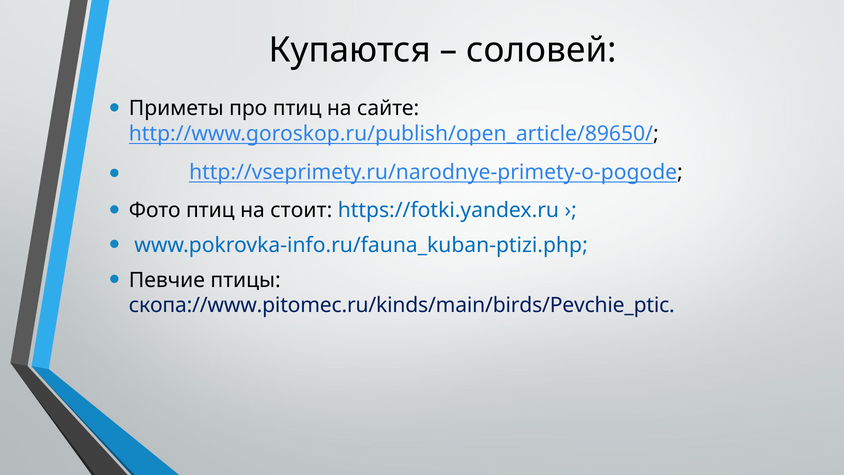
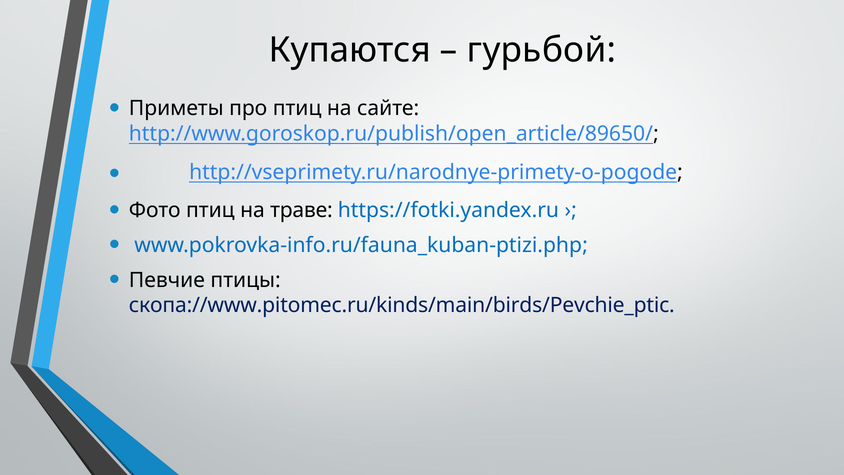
соловей: соловей -> гурьбой (541, 50)
стоит: стоит -> траве (301, 210)
